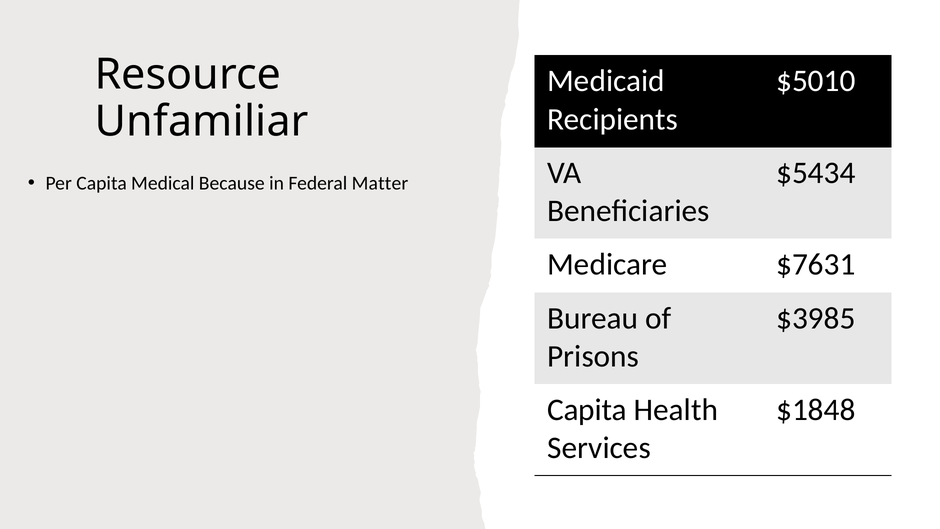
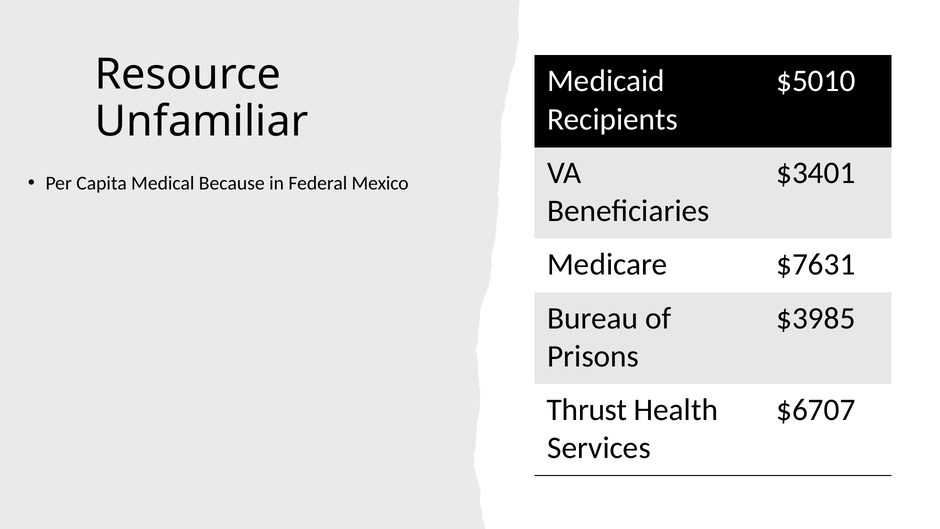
$5434: $5434 -> $3401 (816, 173)
Matter: Matter -> Mexico (380, 183)
Capita: Capita -> Thrust (587, 410)
$1848: $1848 -> $6707 (816, 410)
